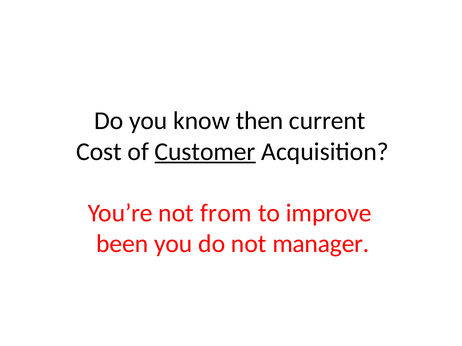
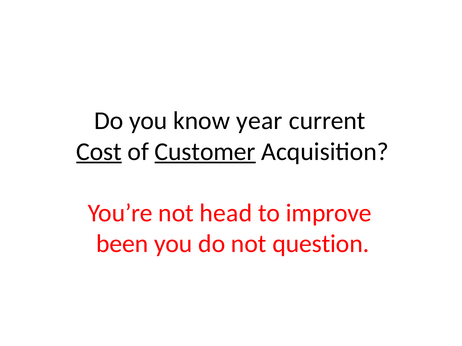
then: then -> year (259, 121)
Cost underline: none -> present (99, 152)
from: from -> head (226, 213)
manager: manager -> question (321, 244)
